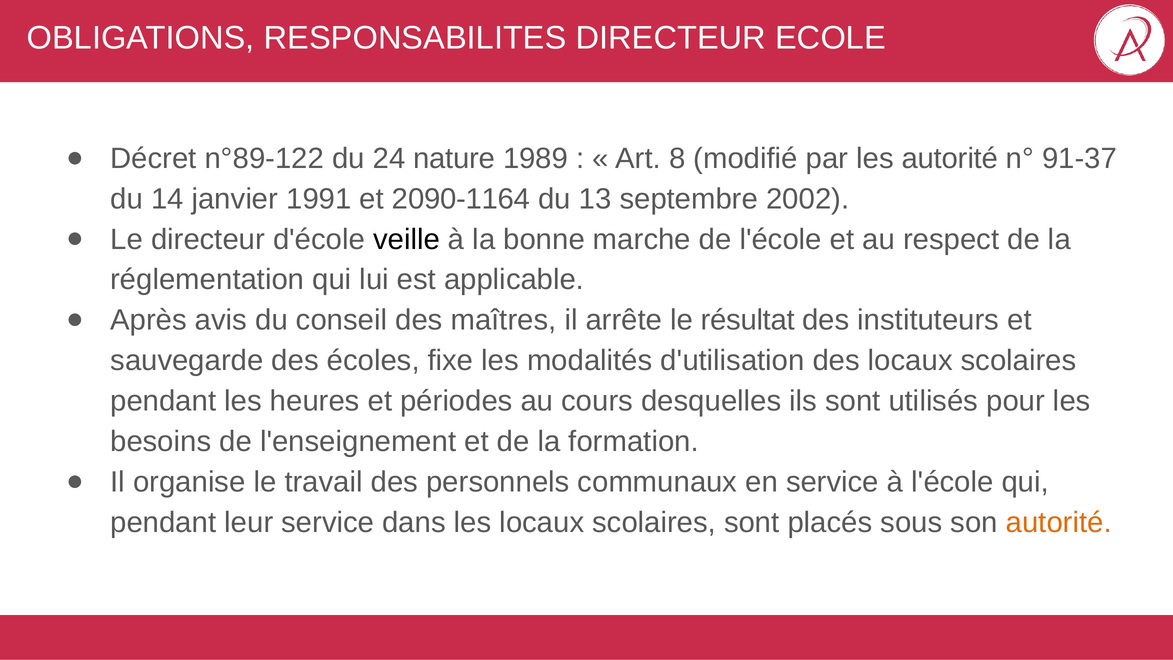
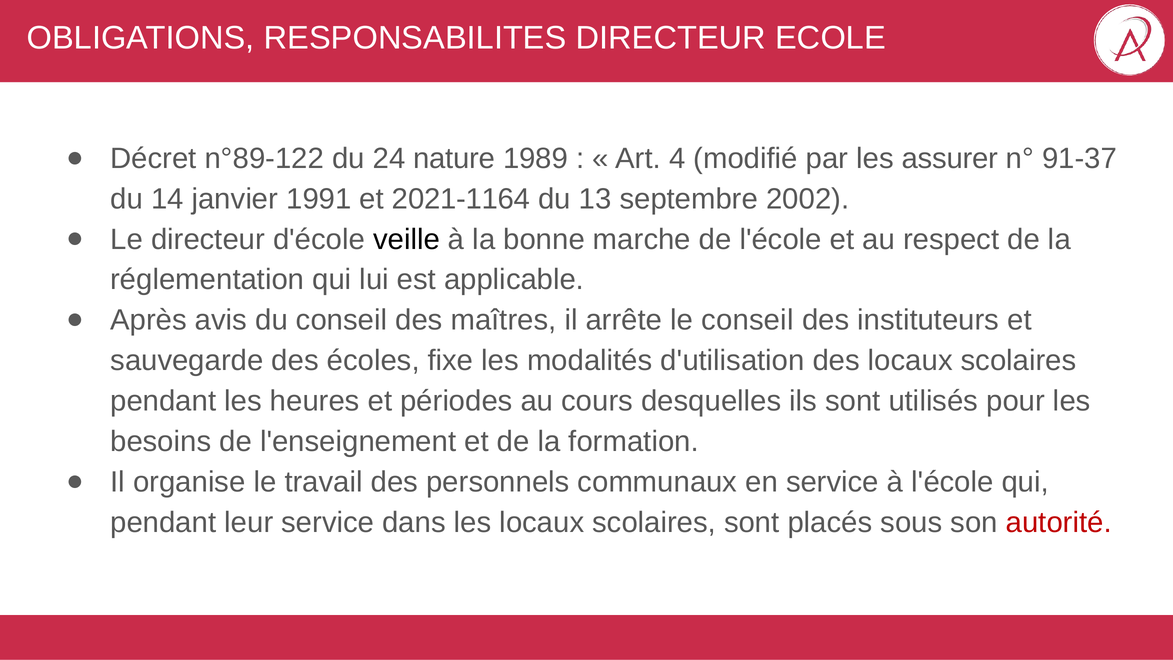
8: 8 -> 4 (677, 158)
les autorité: autorité -> assurer (950, 158)
2090-1164: 2090-1164 -> 2021-1164 (461, 199)
le résultat: résultat -> conseil (747, 320)
autorité colour: orange -> red (1059, 522)
